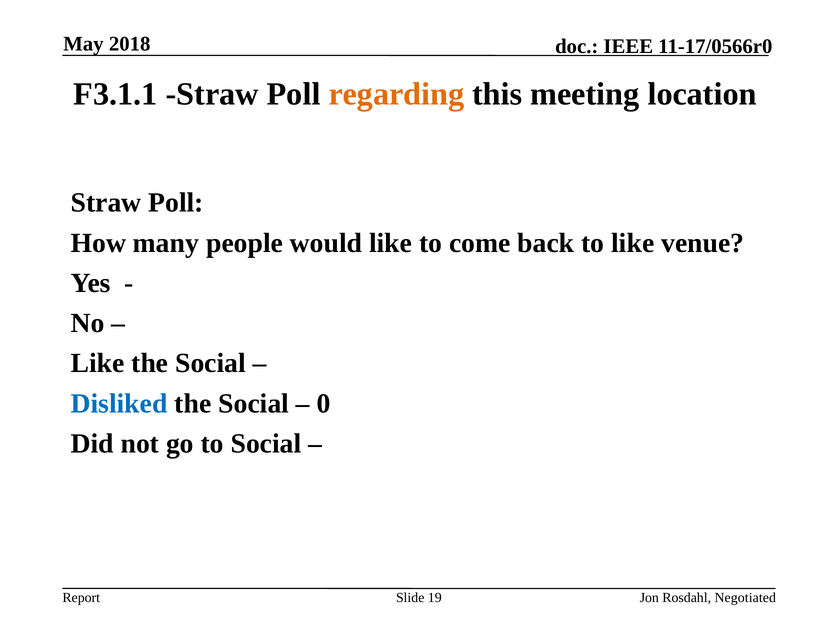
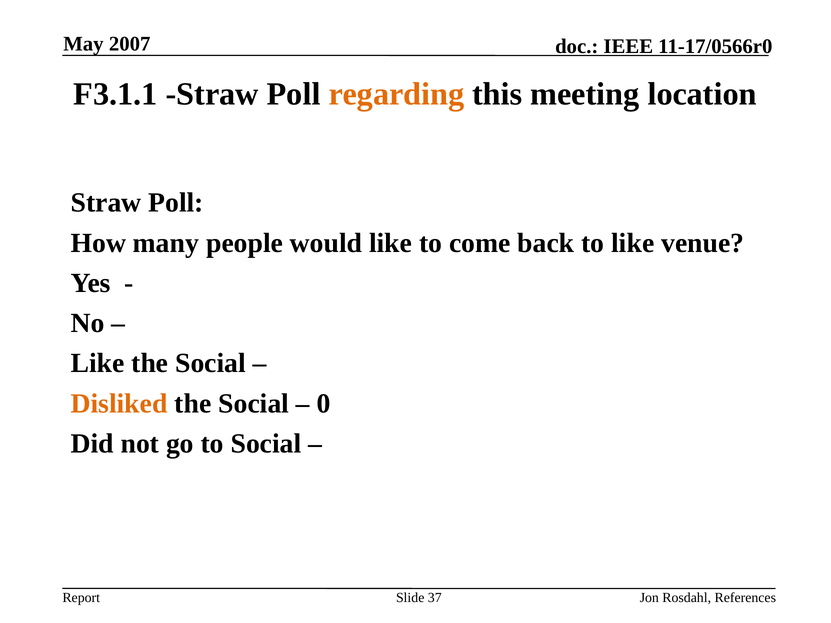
2018: 2018 -> 2007 (130, 44)
Disliked colour: blue -> orange (119, 404)
19: 19 -> 37 (435, 598)
Negotiated: Negotiated -> References (745, 598)
